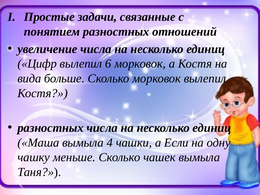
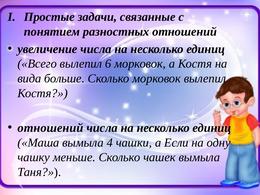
Цифр: Цифр -> Всего (37, 64)
разностных: разностных -> отношений (50, 128)
